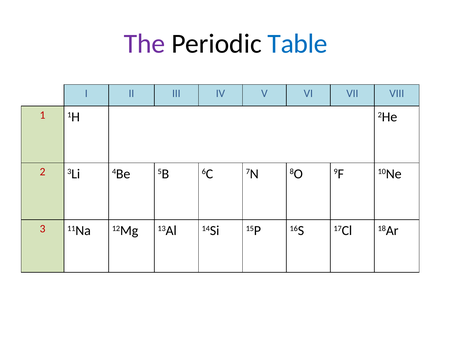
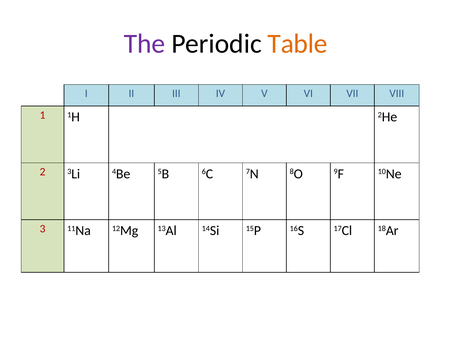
Table colour: blue -> orange (298, 44)
